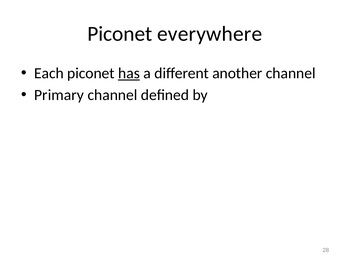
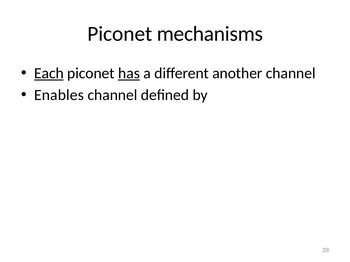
everywhere: everywhere -> mechanisms (210, 34)
Each underline: none -> present (49, 73)
Primary: Primary -> Enables (59, 95)
